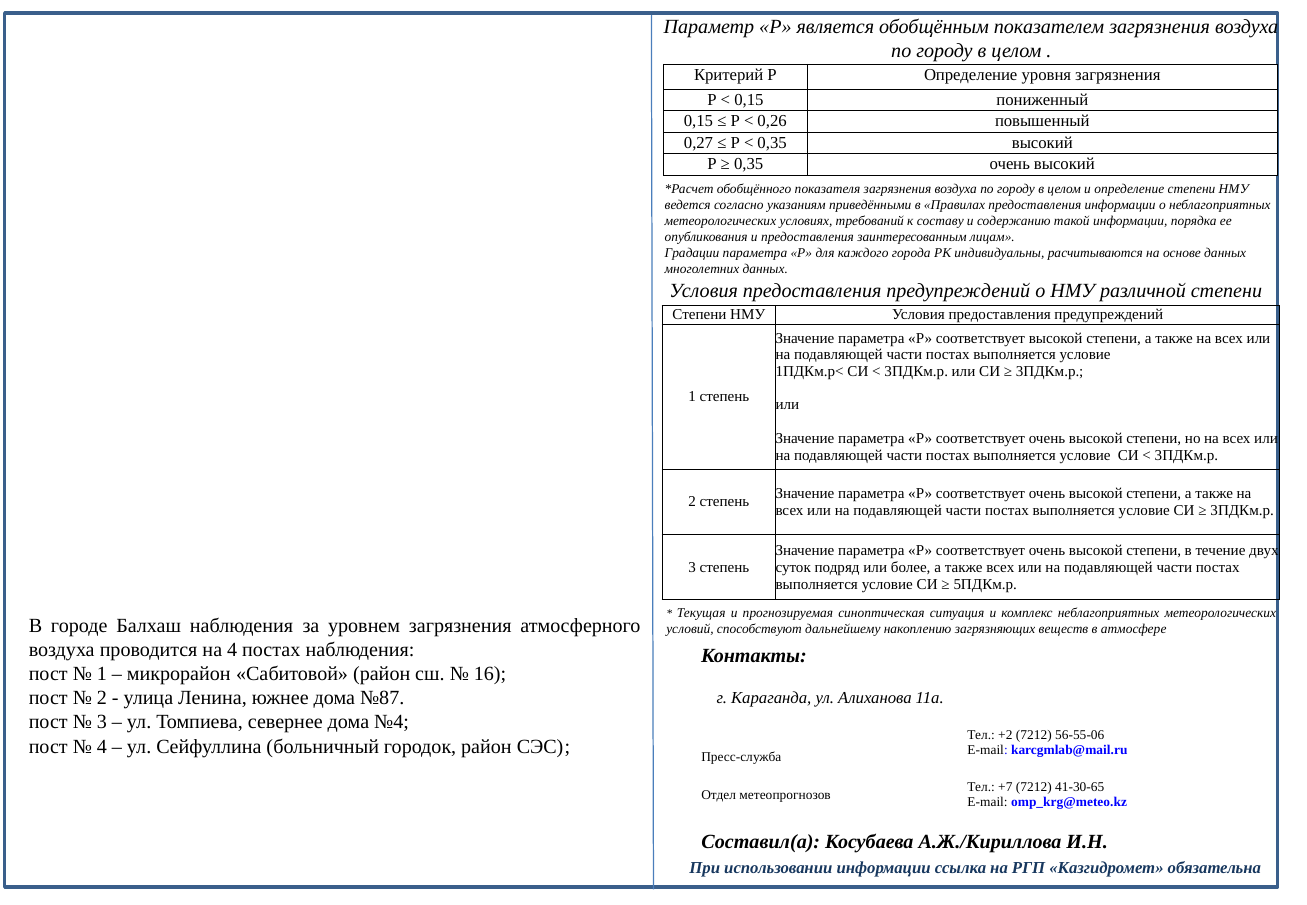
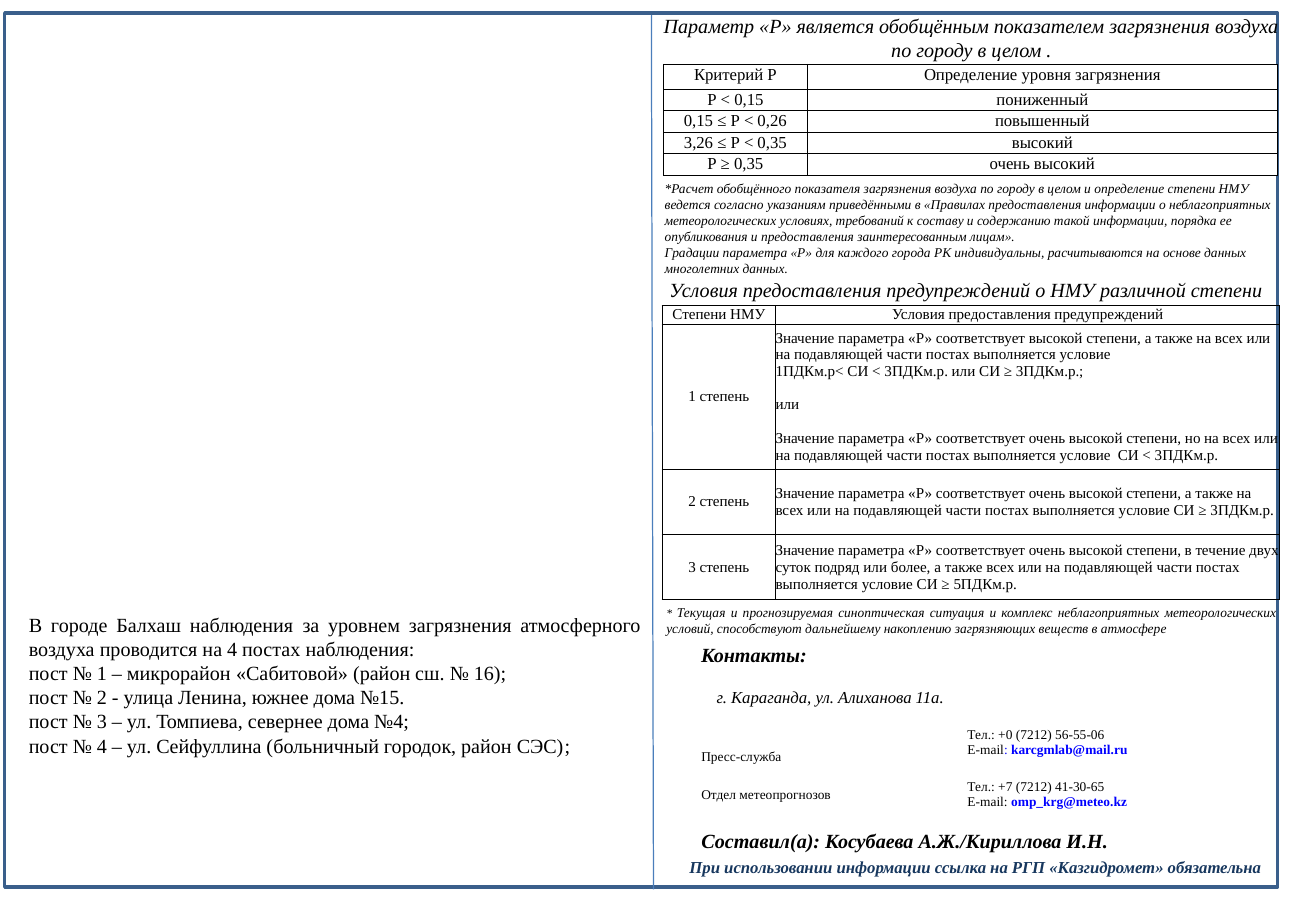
0,27: 0,27 -> 3,26 (699, 143)
№87: №87 -> №15 (382, 698)
+2: +2 -> +0 (1005, 735)
